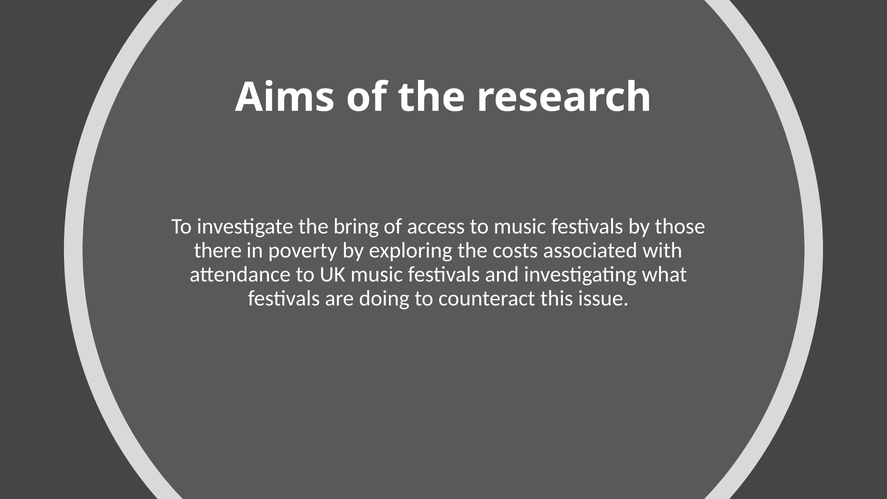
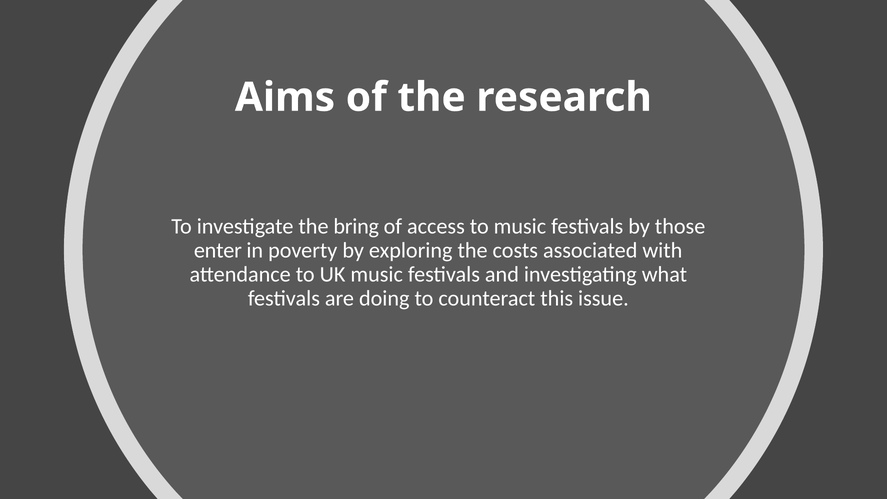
there: there -> enter (218, 250)
